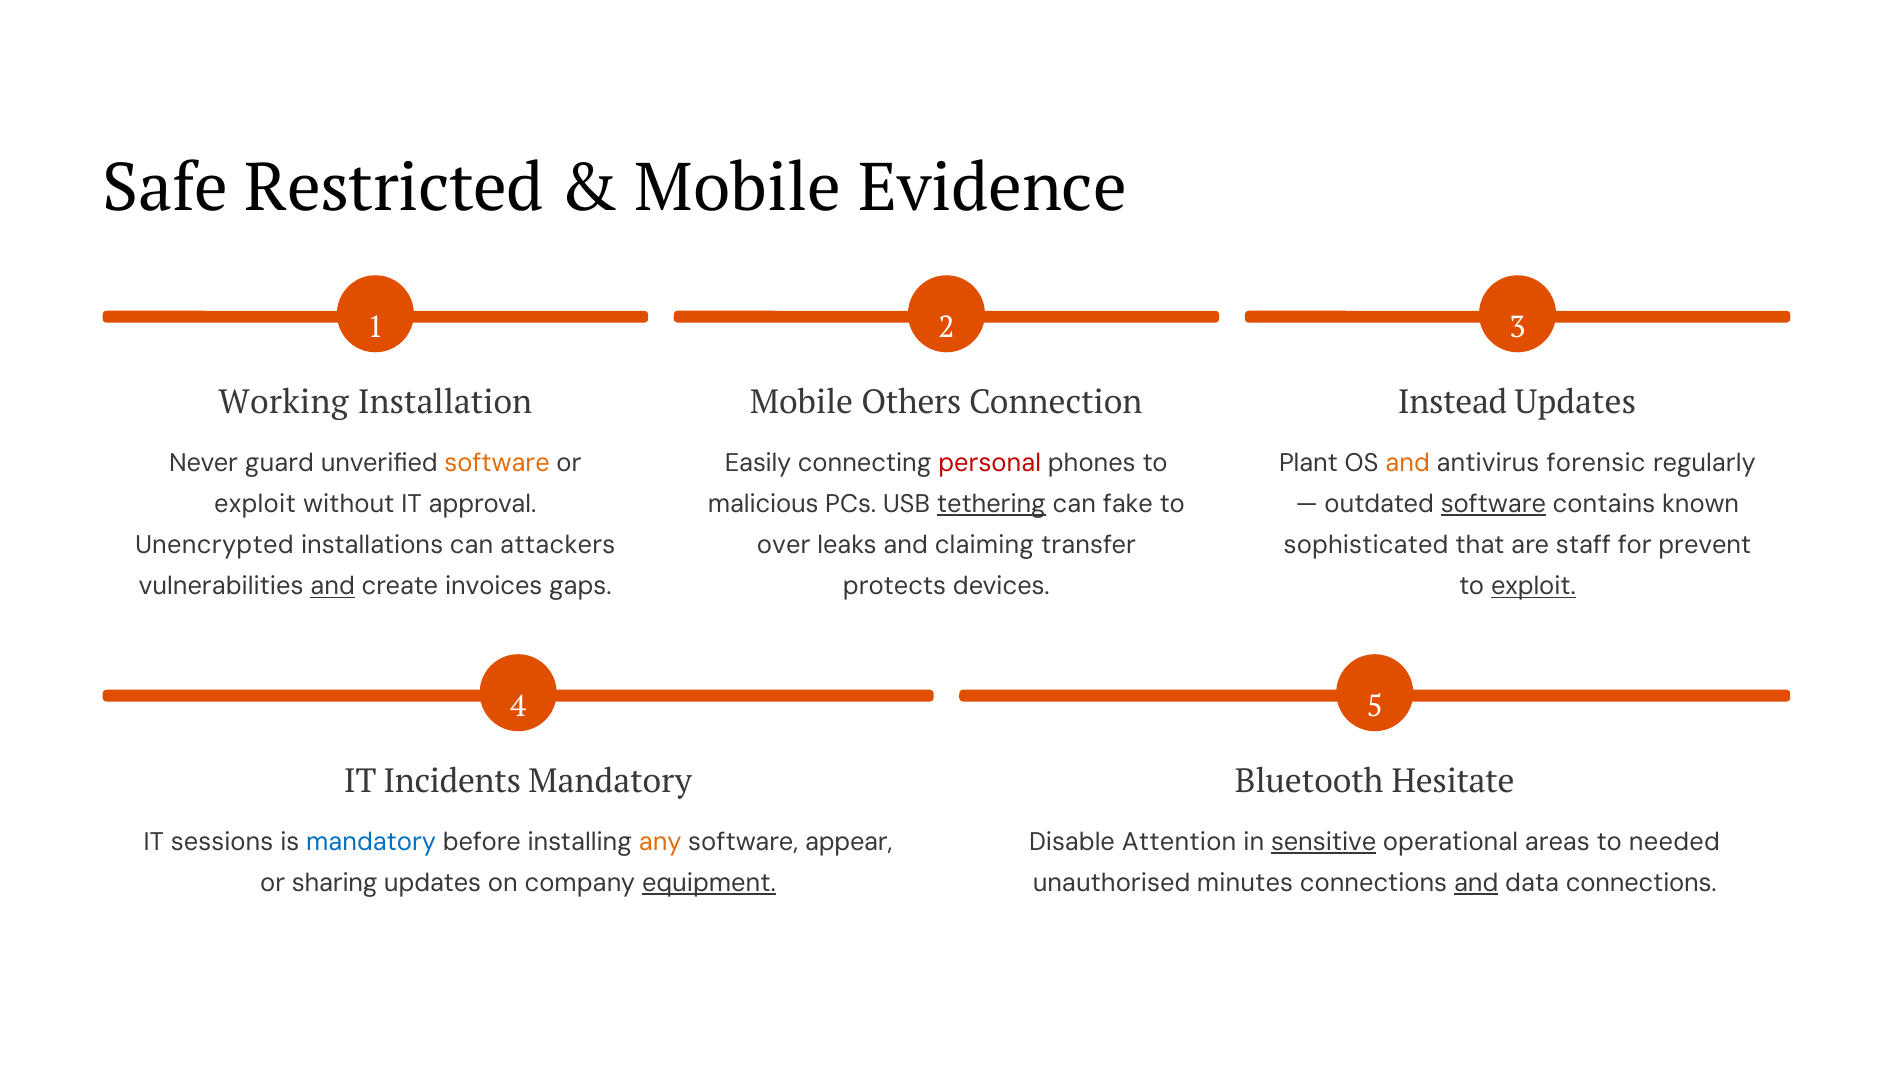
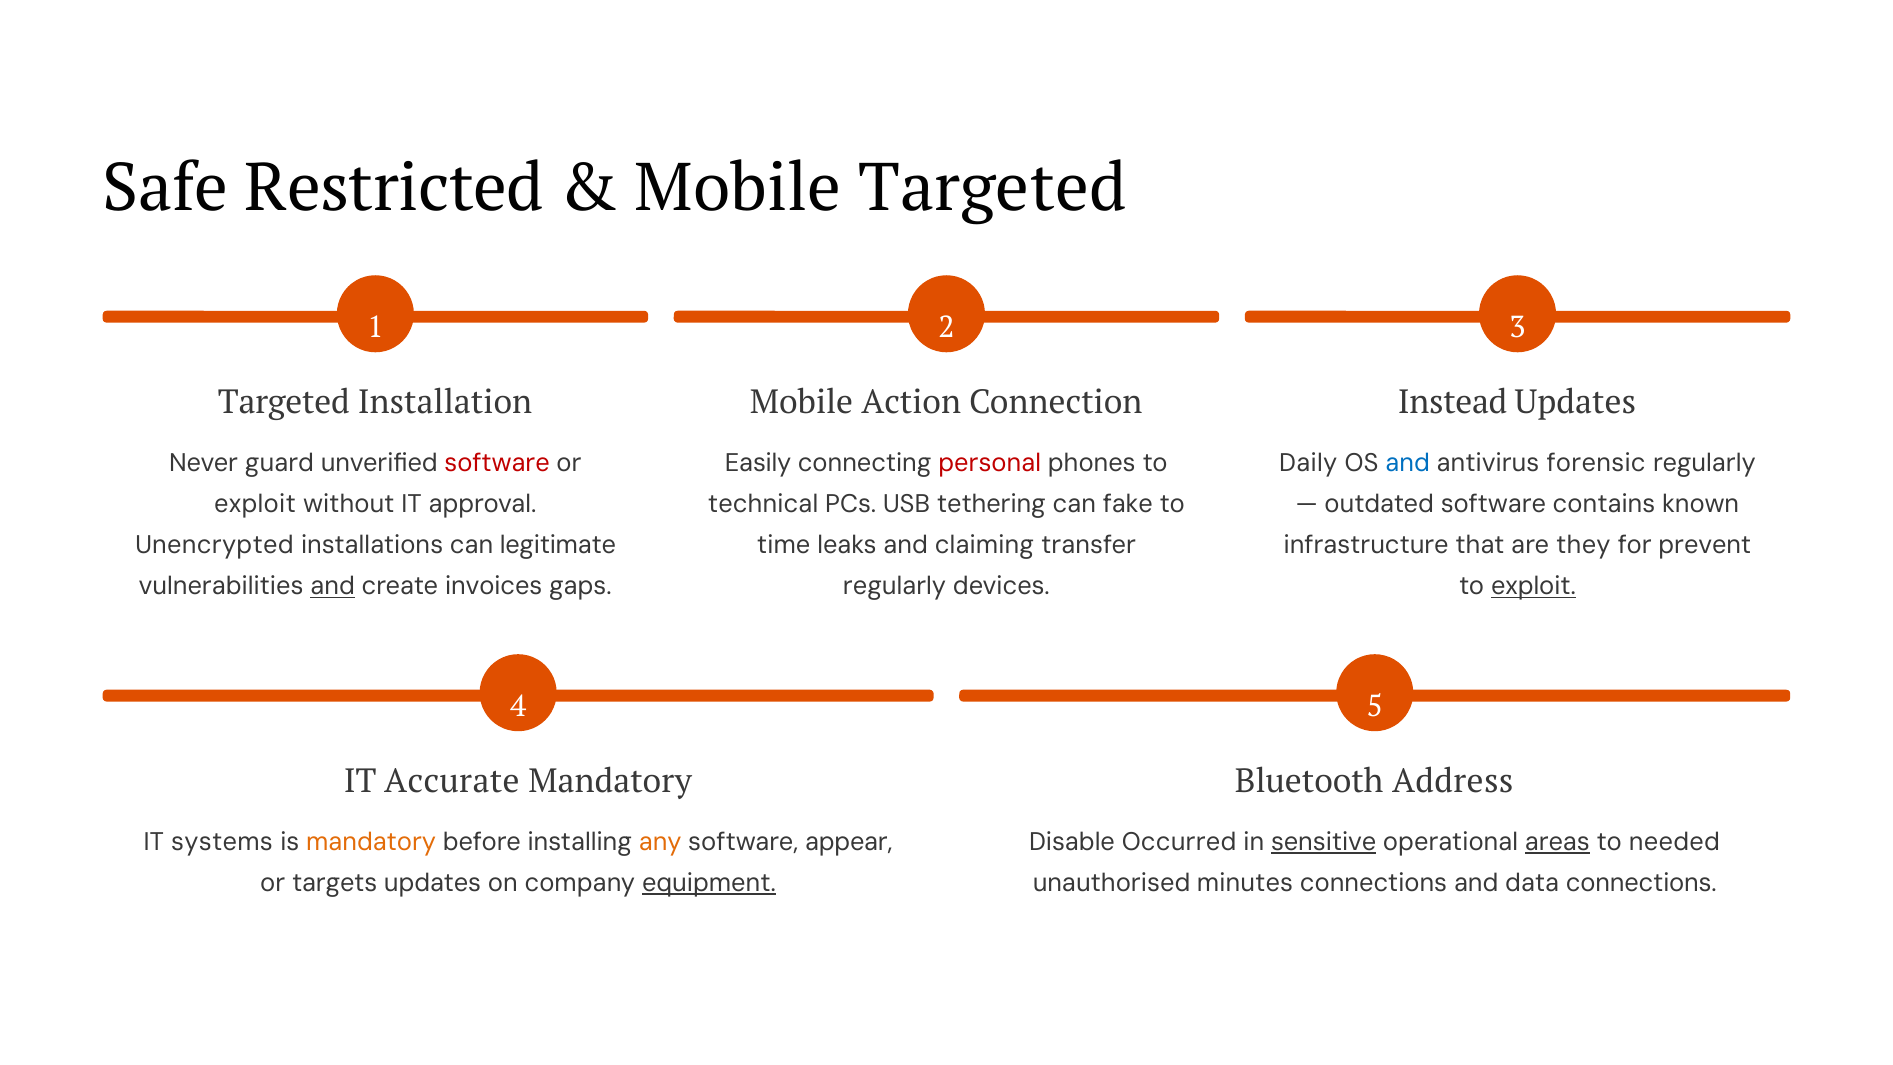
Mobile Evidence: Evidence -> Targeted (992, 188)
Working: Working -> Targeted (284, 402)
Others: Others -> Action (911, 402)
software colour: orange -> red (497, 463)
Plant: Plant -> Daily (1308, 463)
and colour: orange -> blue (1408, 463)
malicious: malicious -> technical (763, 504)
tethering underline: present -> none (991, 504)
software underline: present -> none (1493, 504)
attackers: attackers -> legitimate (558, 545)
over: over -> time (784, 545)
sophisticated: sophisticated -> infrastructure (1366, 545)
staff: staff -> they (1583, 545)
protects: protects -> regularly (895, 586)
Incidents: Incidents -> Accurate (452, 781)
Hesitate: Hesitate -> Address (1453, 781)
sessions: sessions -> systems (222, 842)
mandatory colour: blue -> orange (371, 842)
Attention: Attention -> Occurred (1179, 842)
areas underline: none -> present (1557, 842)
sharing: sharing -> targets (335, 883)
and underline: present -> none (1476, 883)
